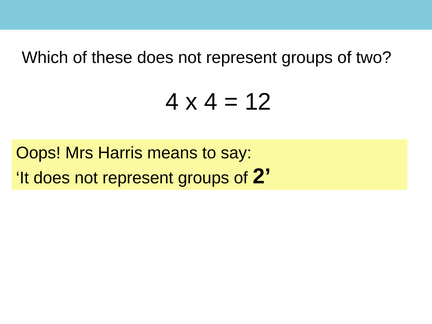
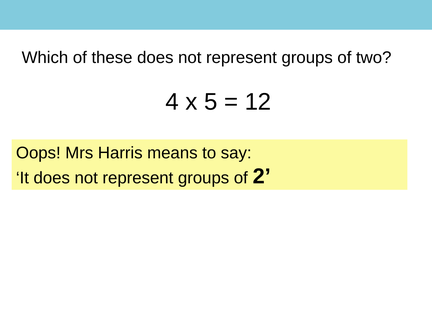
x 4: 4 -> 5 (211, 102)
